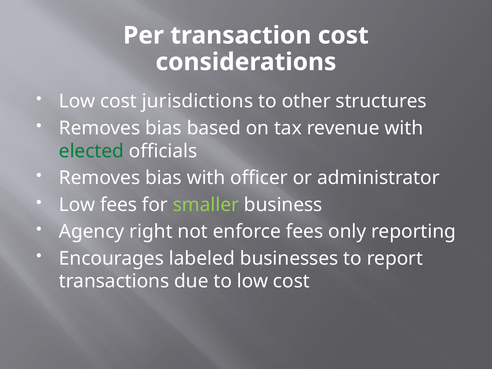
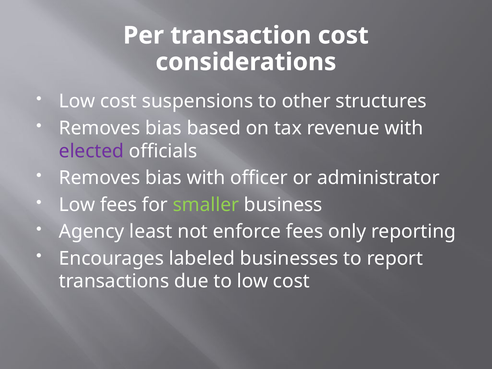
jurisdictions: jurisdictions -> suspensions (198, 101)
elected colour: green -> purple (92, 151)
right: right -> least (151, 232)
